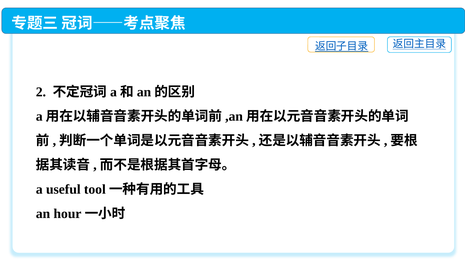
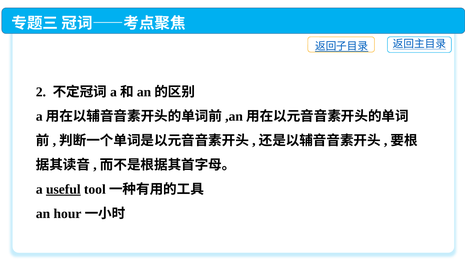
useful underline: none -> present (63, 190)
